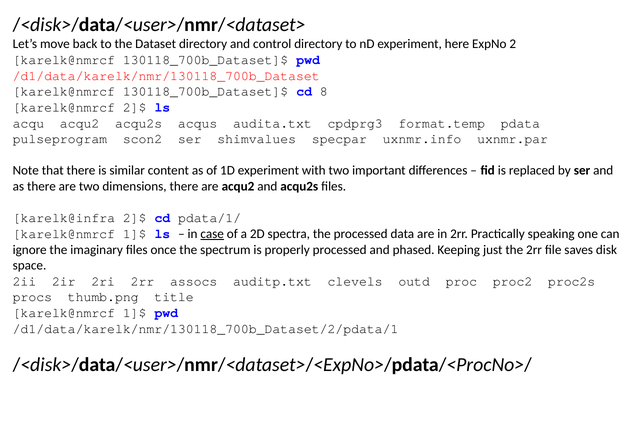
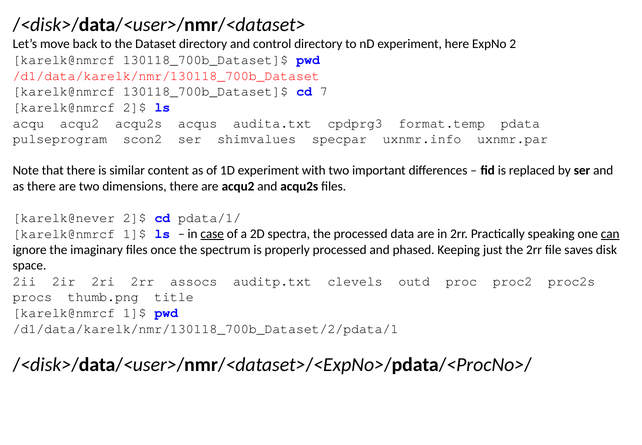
8: 8 -> 7 (324, 91)
karelk@infra: karelk@infra -> karelk@never (64, 218)
can underline: none -> present (610, 234)
